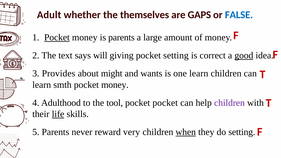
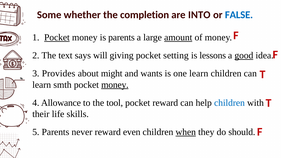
Adult: Adult -> Some (49, 15)
themselves: themselves -> completion (145, 15)
GAPS: GAPS -> INTO (199, 15)
amount underline: none -> present (178, 37)
correct: correct -> lessons (213, 56)
money underline: none -> present (115, 85)
Adulthood: Adulthood -> Allowance (61, 103)
pocket pocket: pocket -> reward (165, 103)
children colour: purple -> blue (229, 103)
life underline: present -> none (58, 114)
very: very -> even (132, 132)
do setting: setting -> should (242, 132)
